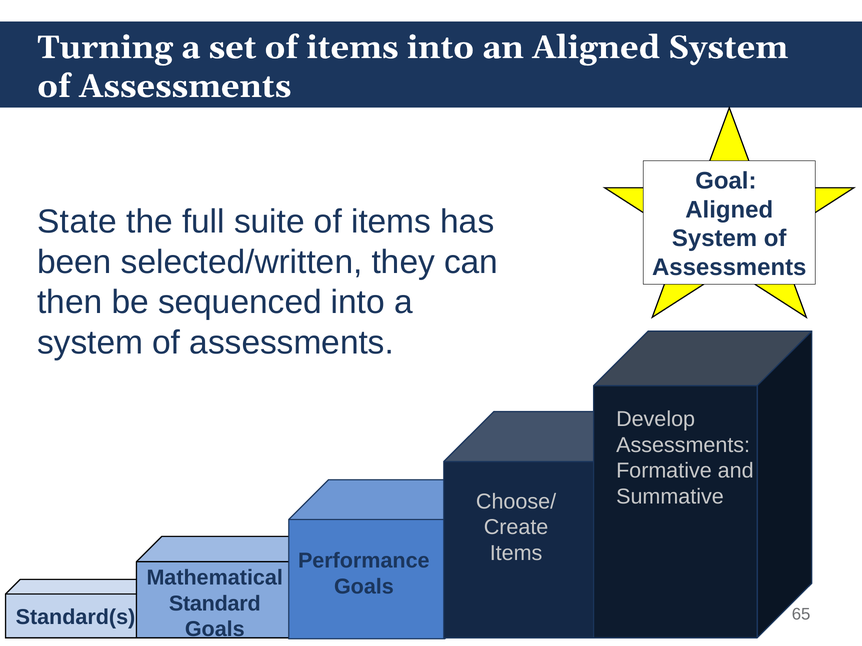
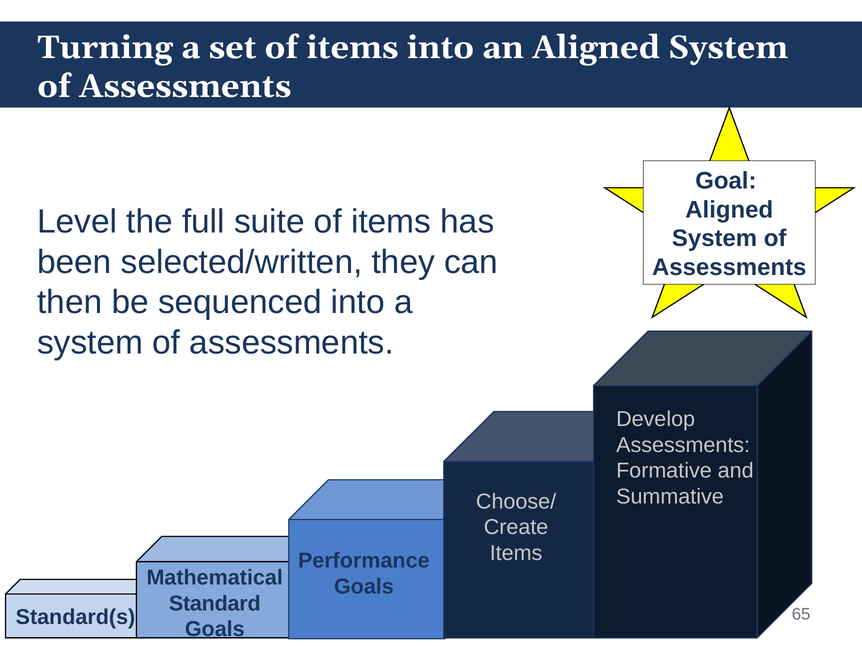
State: State -> Level (77, 222)
